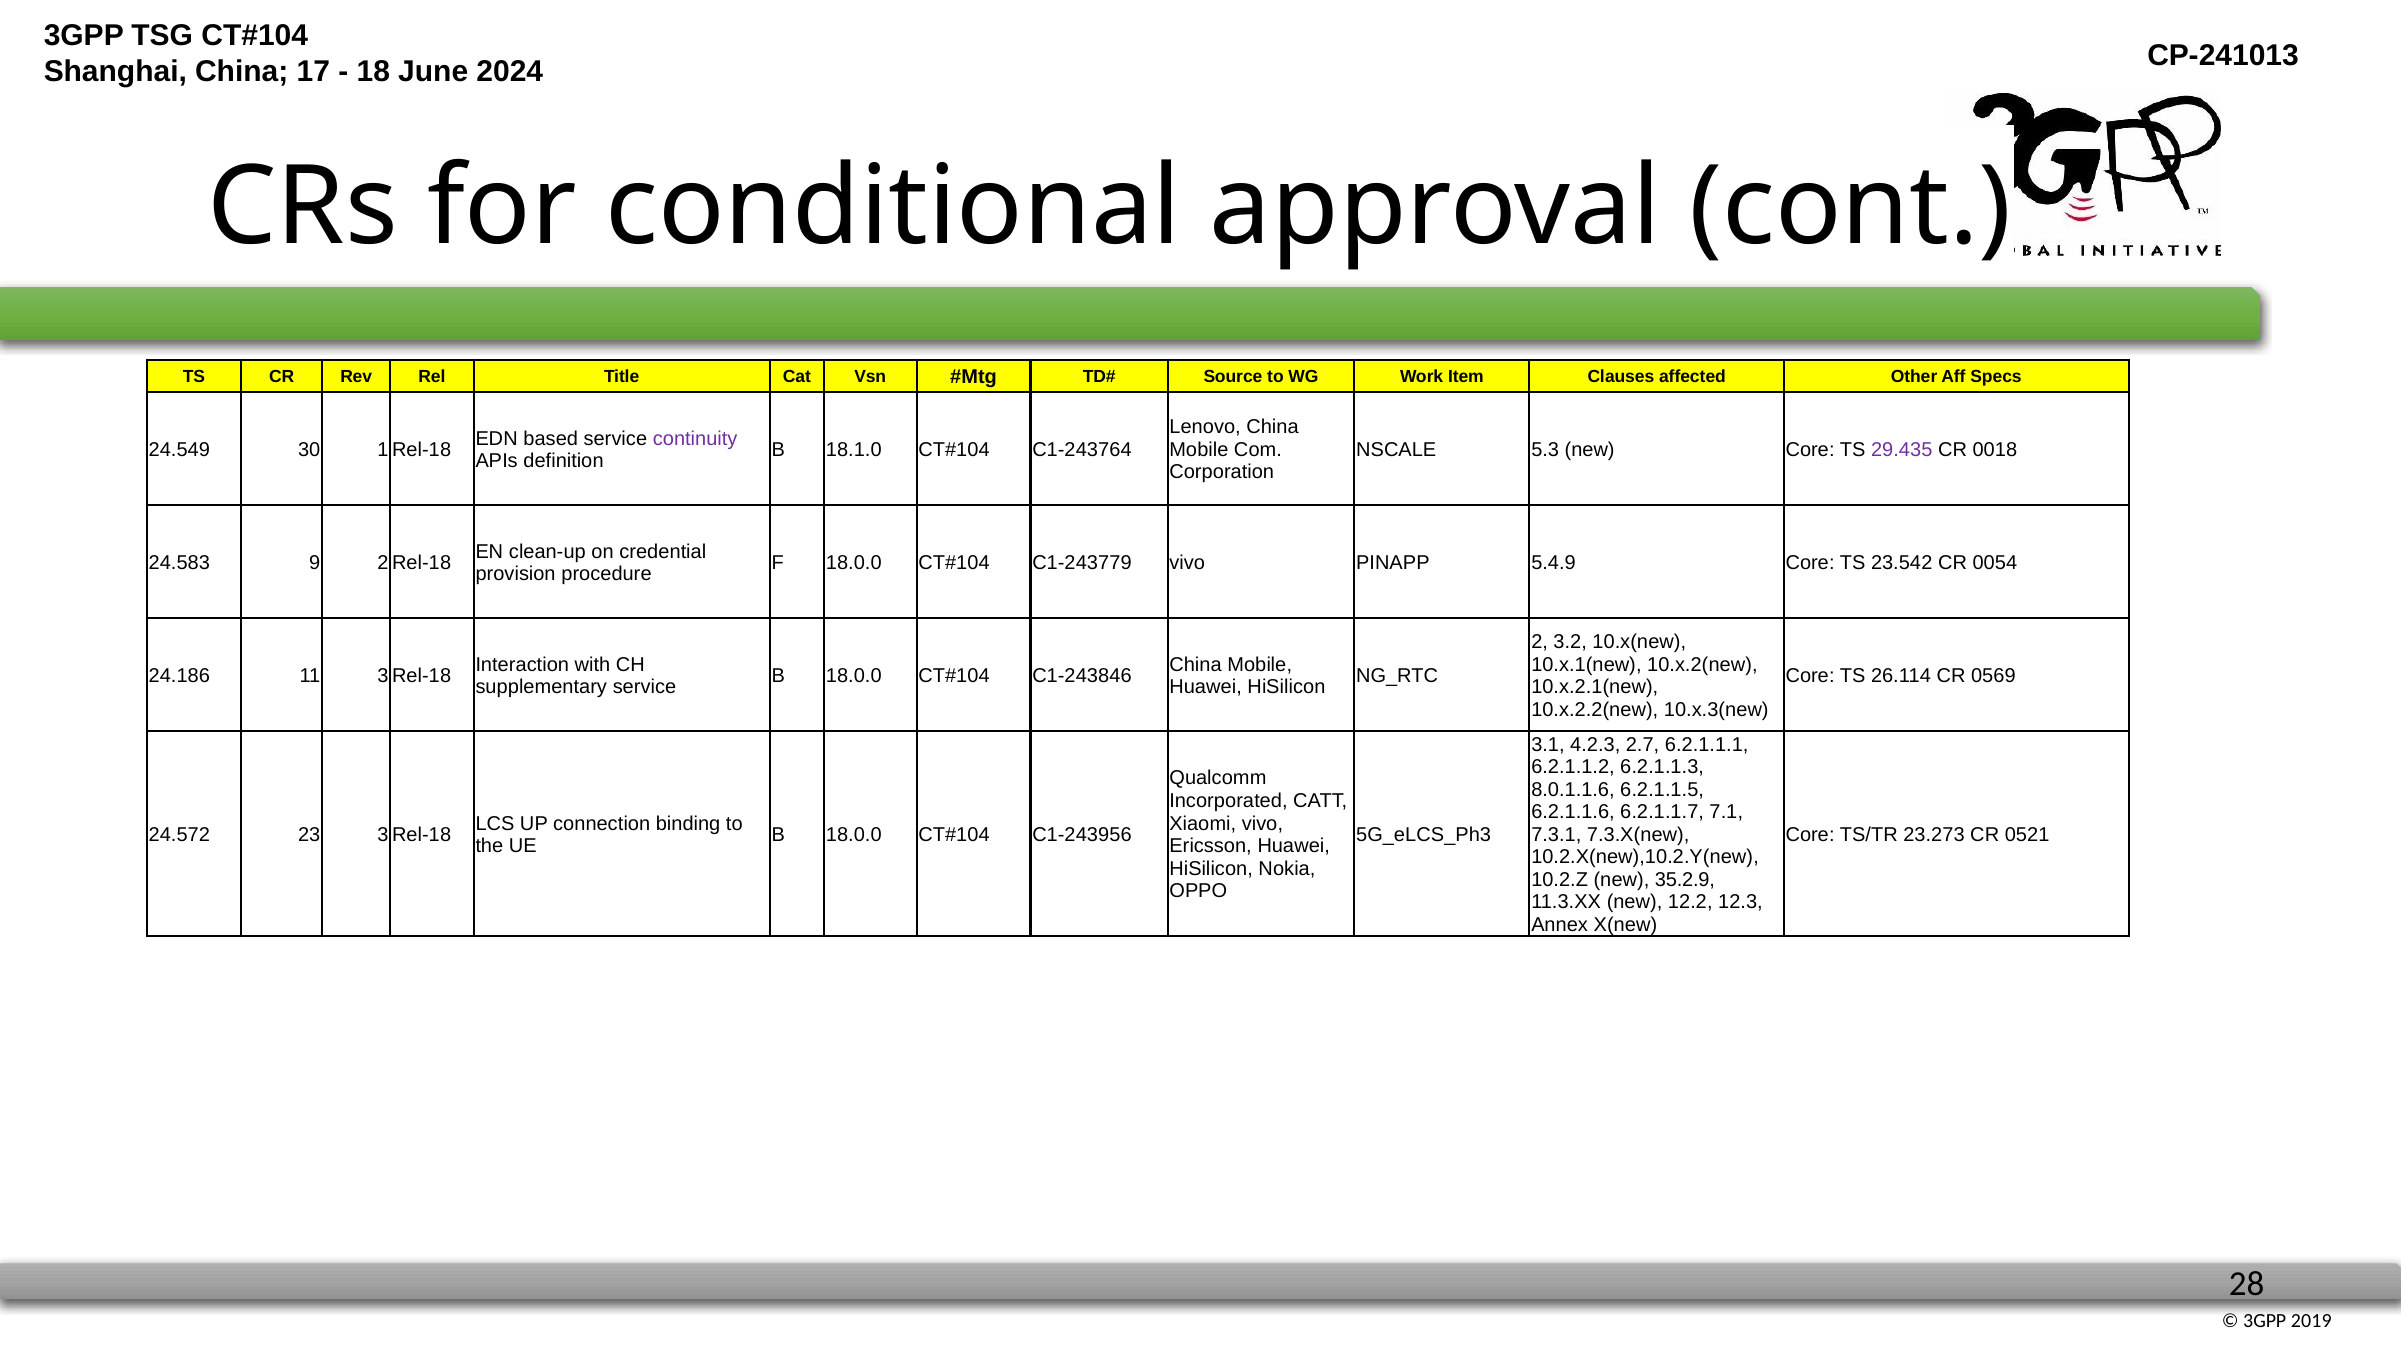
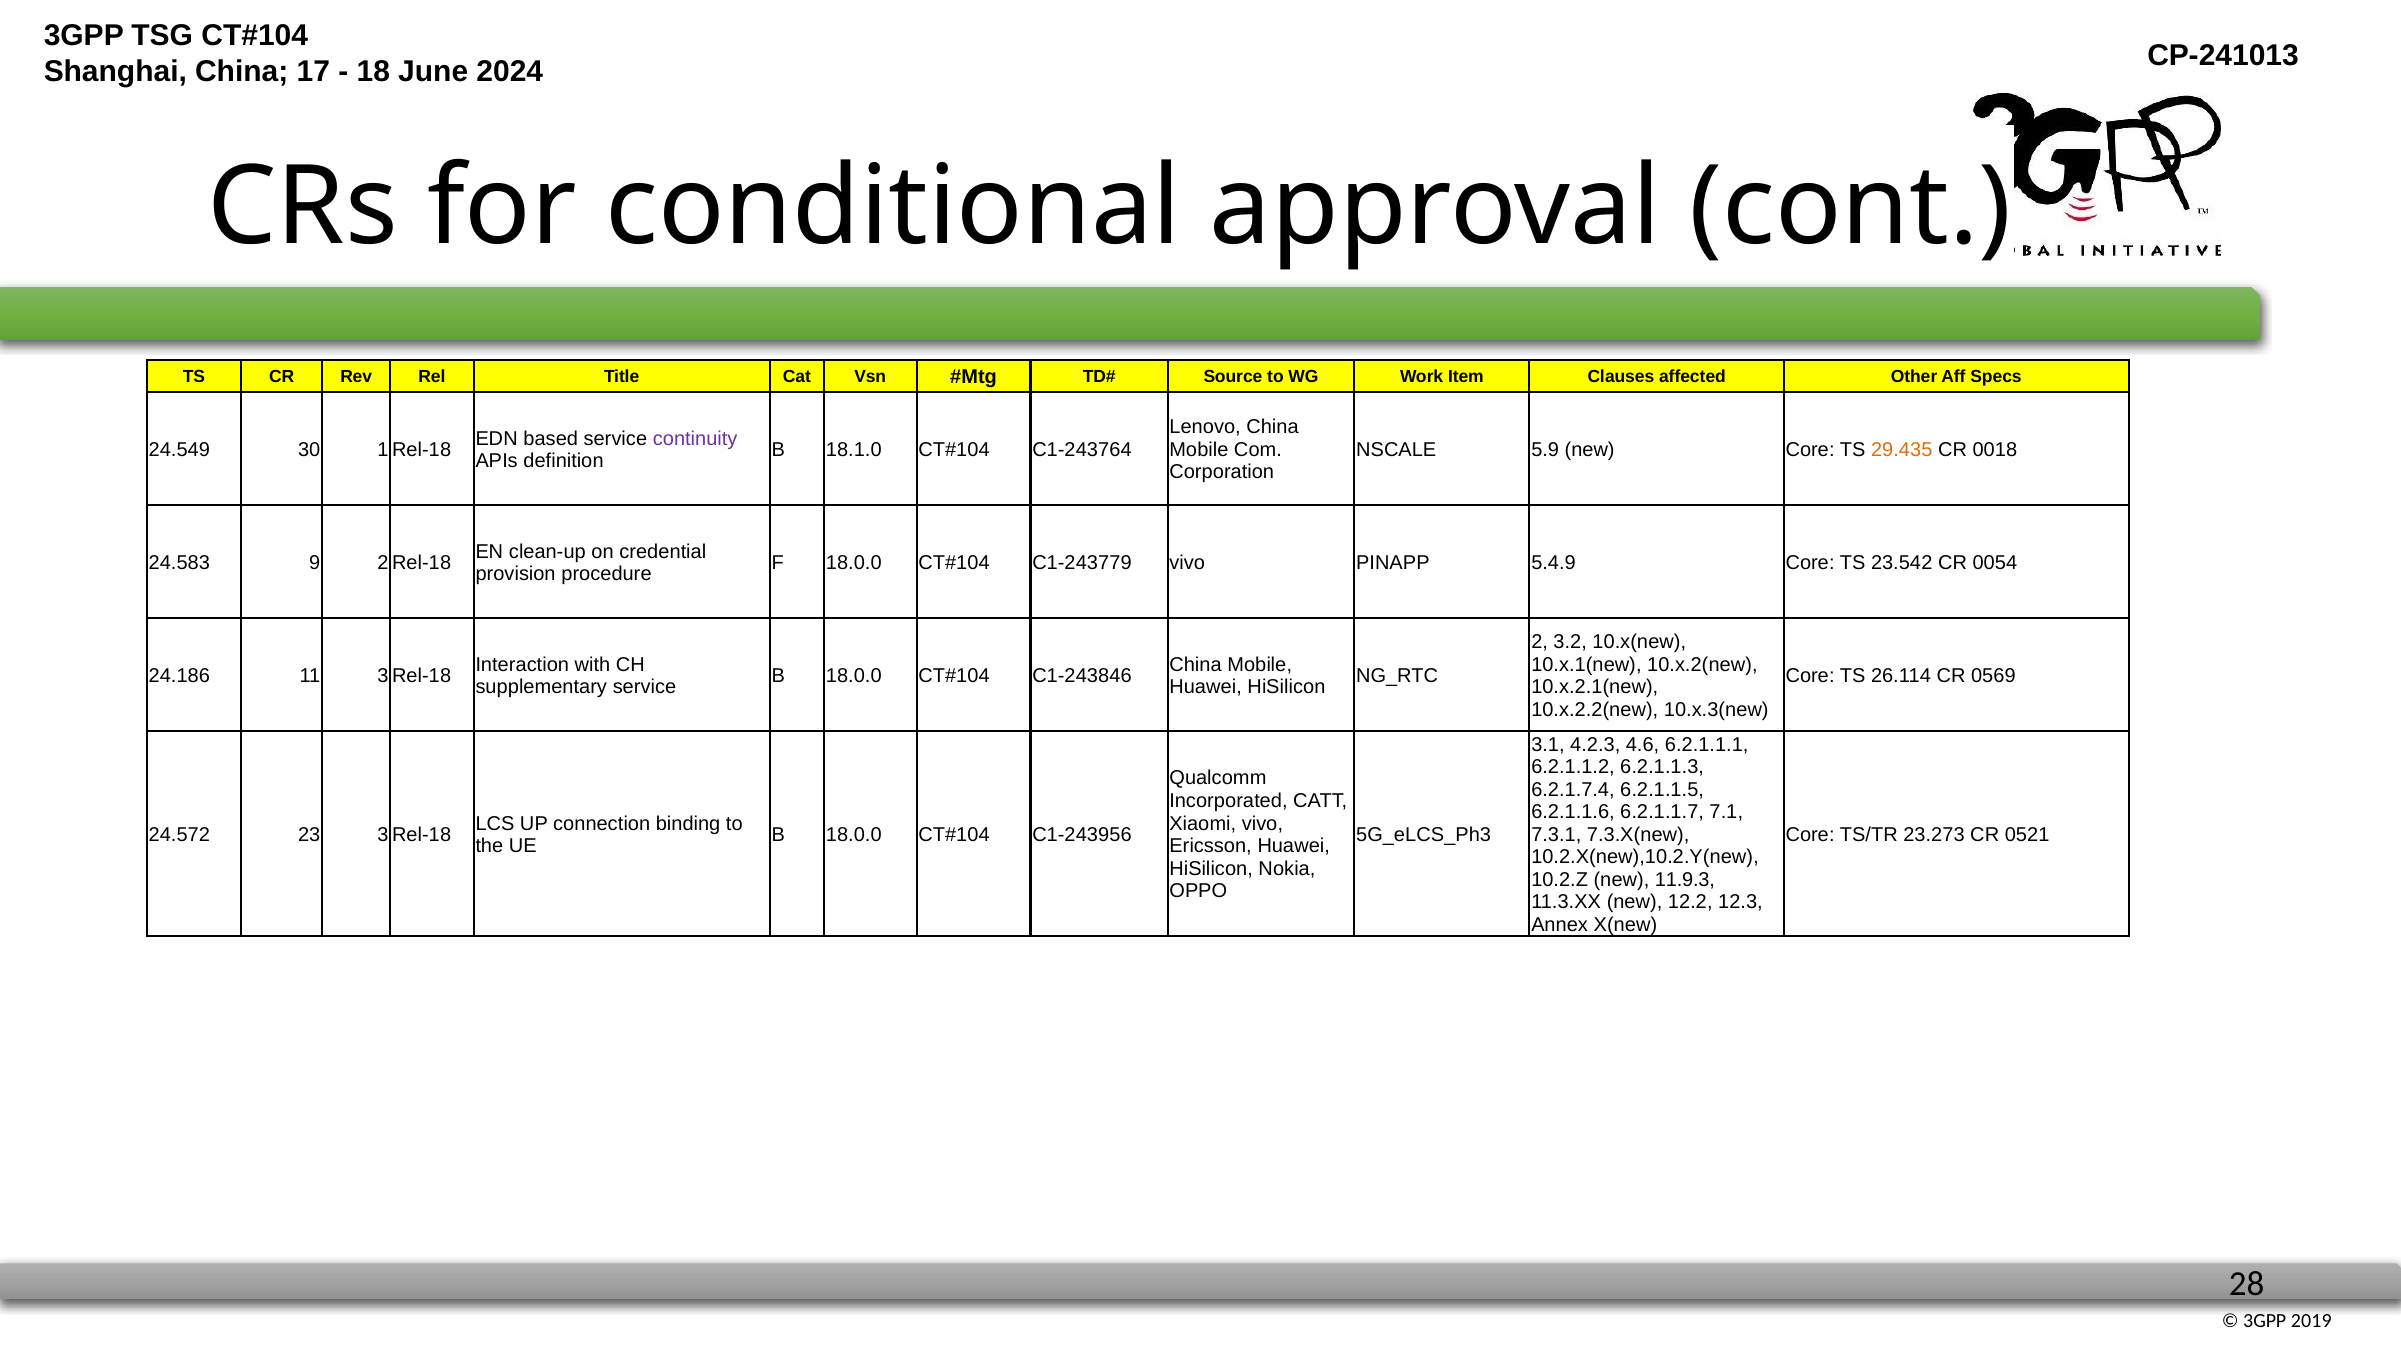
5.3: 5.3 -> 5.9 (1545, 450)
29.435 colour: purple -> orange (1902, 450)
2.7: 2.7 -> 4.6 (1643, 744)
8.0.1.1.6: 8.0.1.1.6 -> 6.2.1.7.4 (1573, 789)
35.2.9: 35.2.9 -> 11.9.3 (1685, 880)
